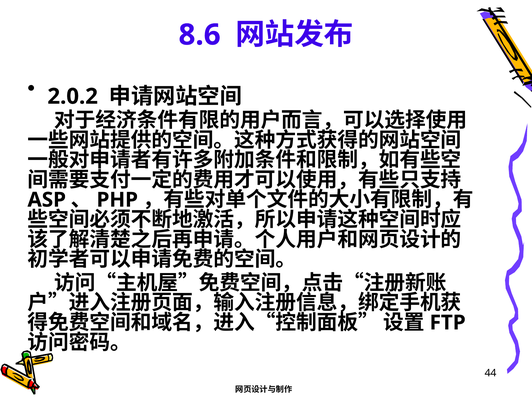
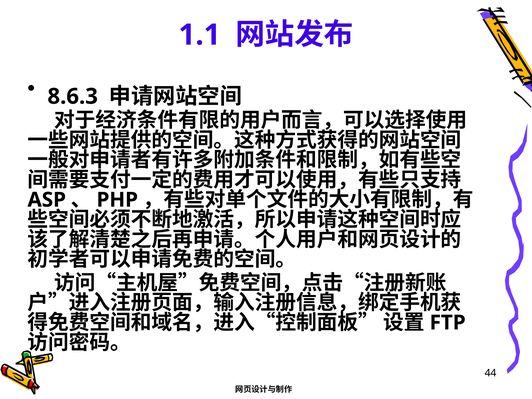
8.6: 8.6 -> 1.1 (200, 35)
2.0.2: 2.0.2 -> 8.6.3 (73, 96)
